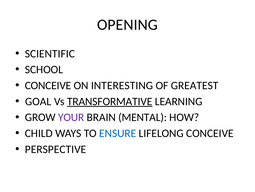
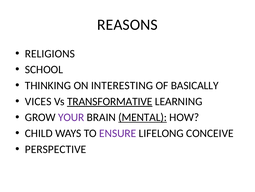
OPENING: OPENING -> REASONS (127, 25)
SCIENTIFIC: SCIENTIFIC -> RELIGIONS (50, 53)
CONCEIVE: CONCEIVE -> THINKING (48, 85)
GREATEST: GREATEST -> BASICALLY (195, 85)
GOAL: GOAL -> VICES (38, 101)
MENTAL underline: none -> present (143, 117)
ENSURE colour: blue -> purple (118, 133)
